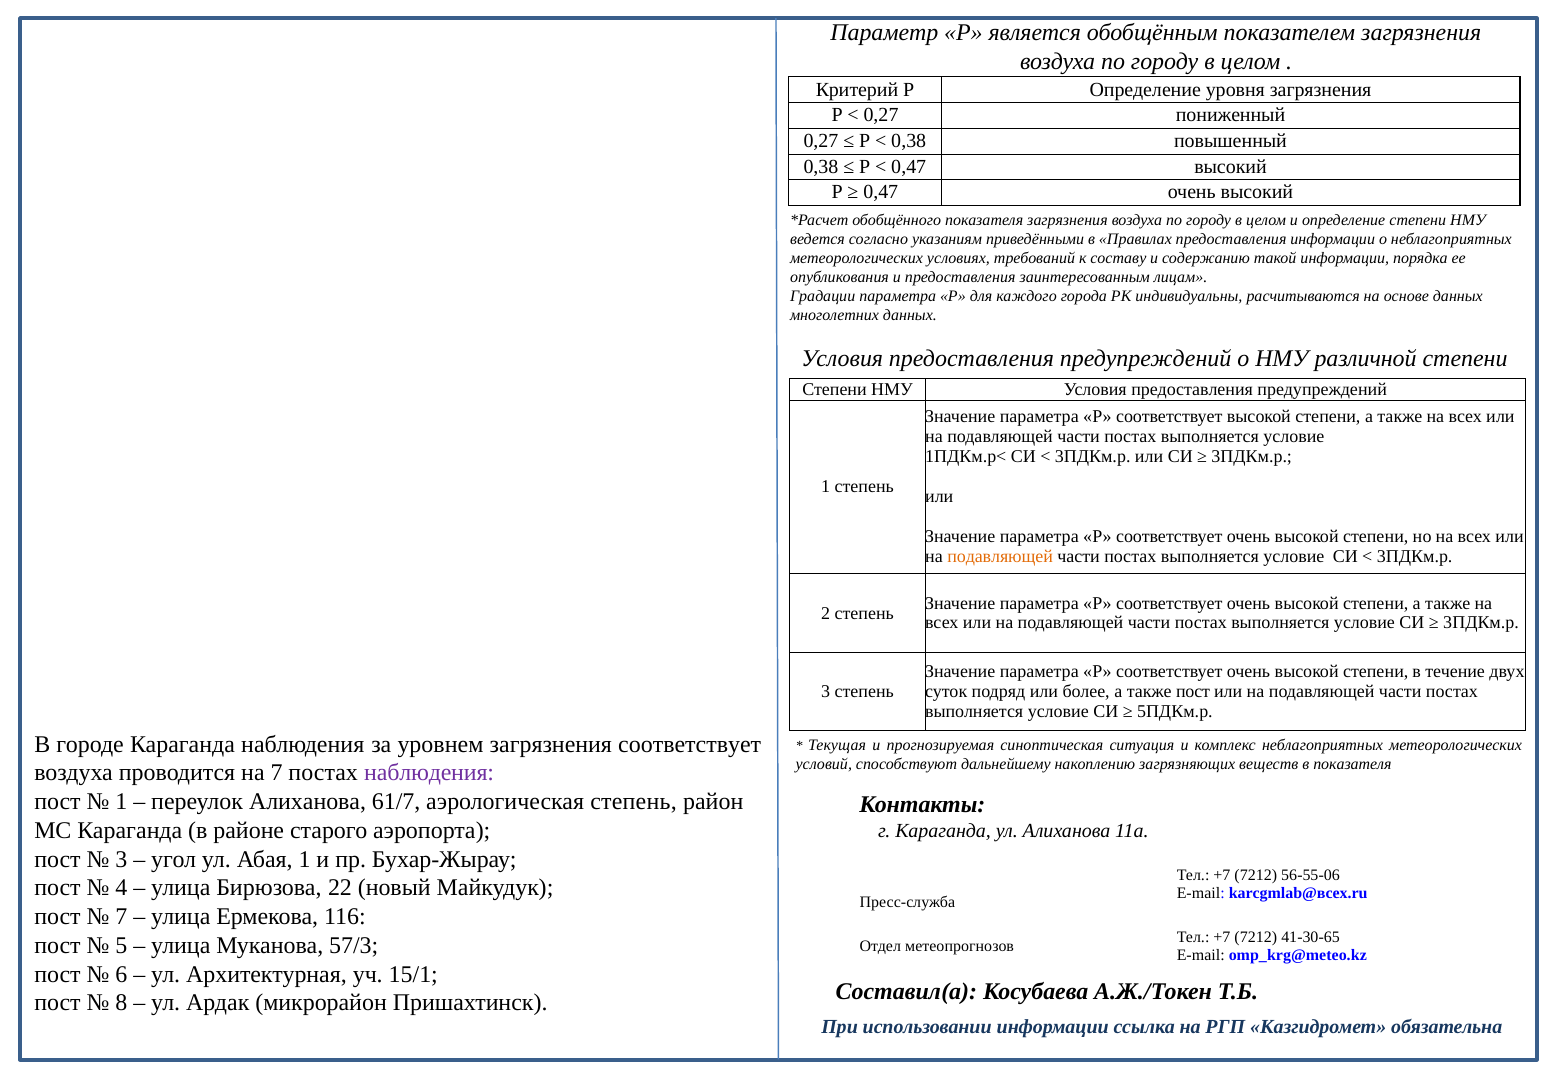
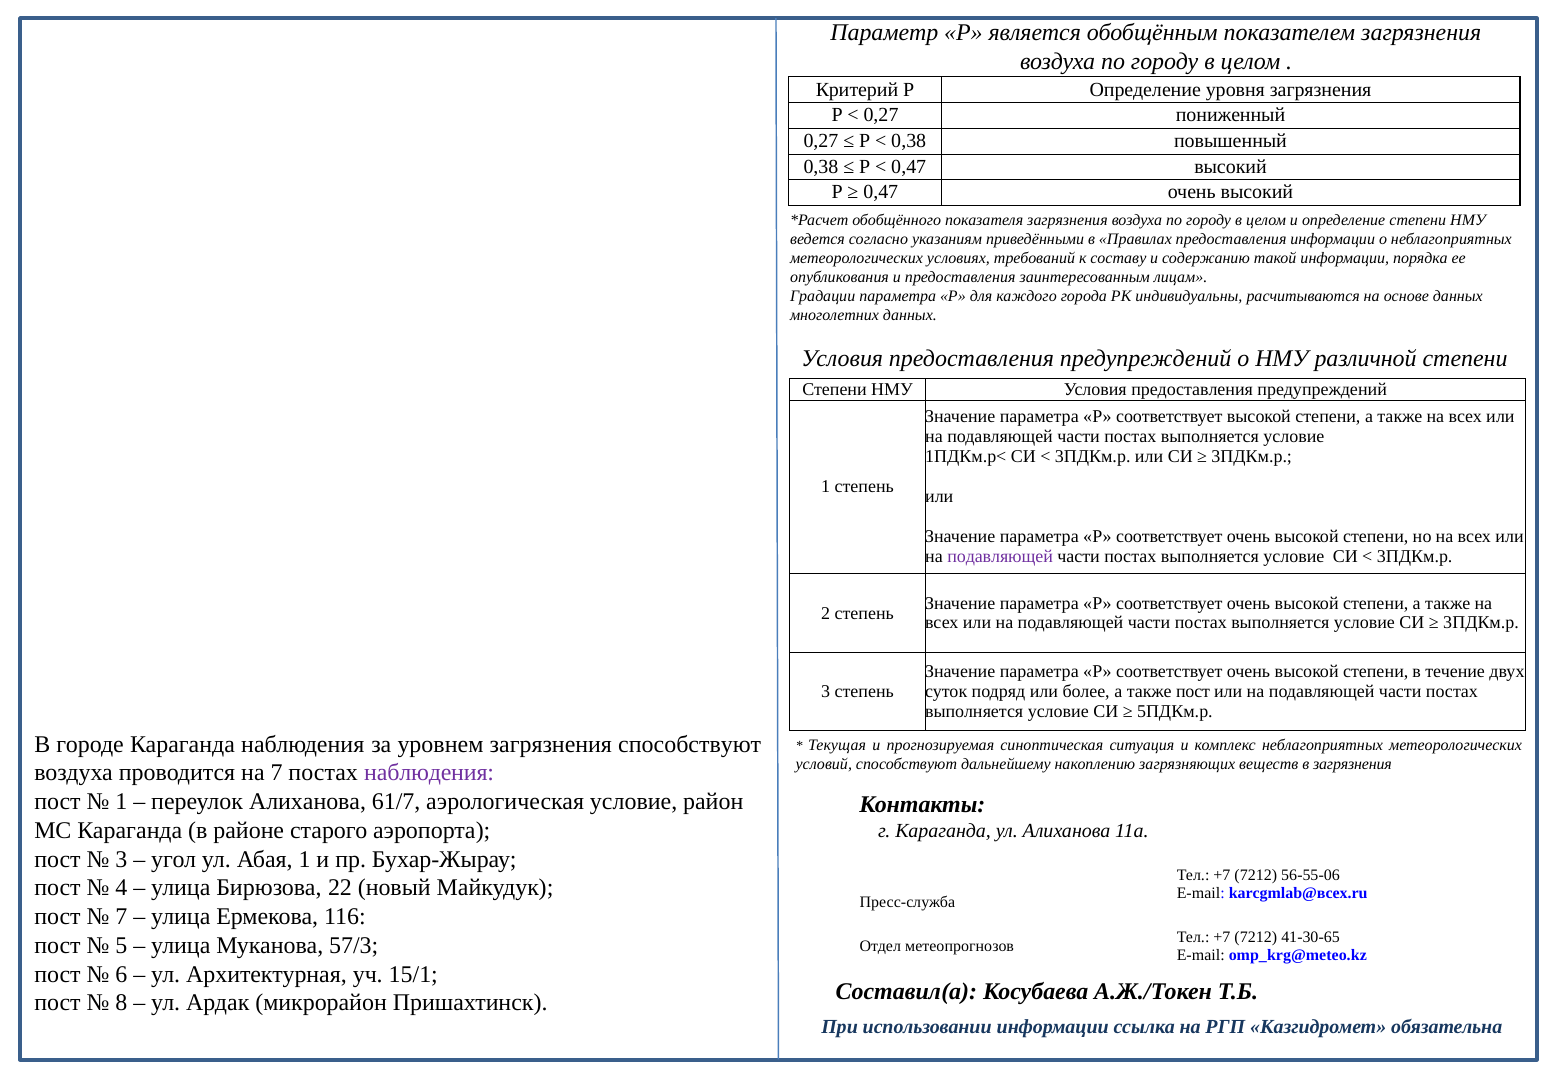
подавляющей colour: orange -> purple (1000, 556)
загрязнения соответствует: соответствует -> способствуют (690, 744)
в показателя: показателя -> загрязнения (1352, 764)
аэрологическая степень: степень -> условие (634, 802)
